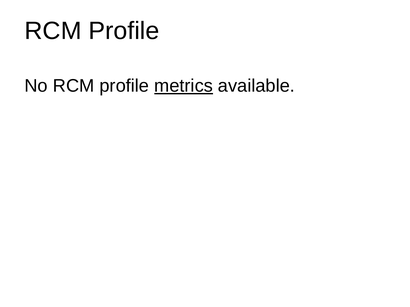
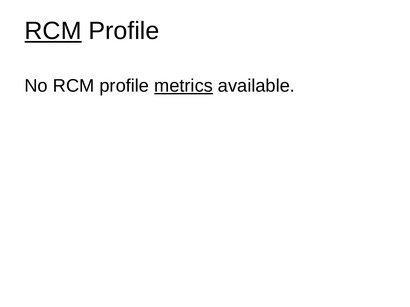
RCM underline: none -> present (53, 31)
